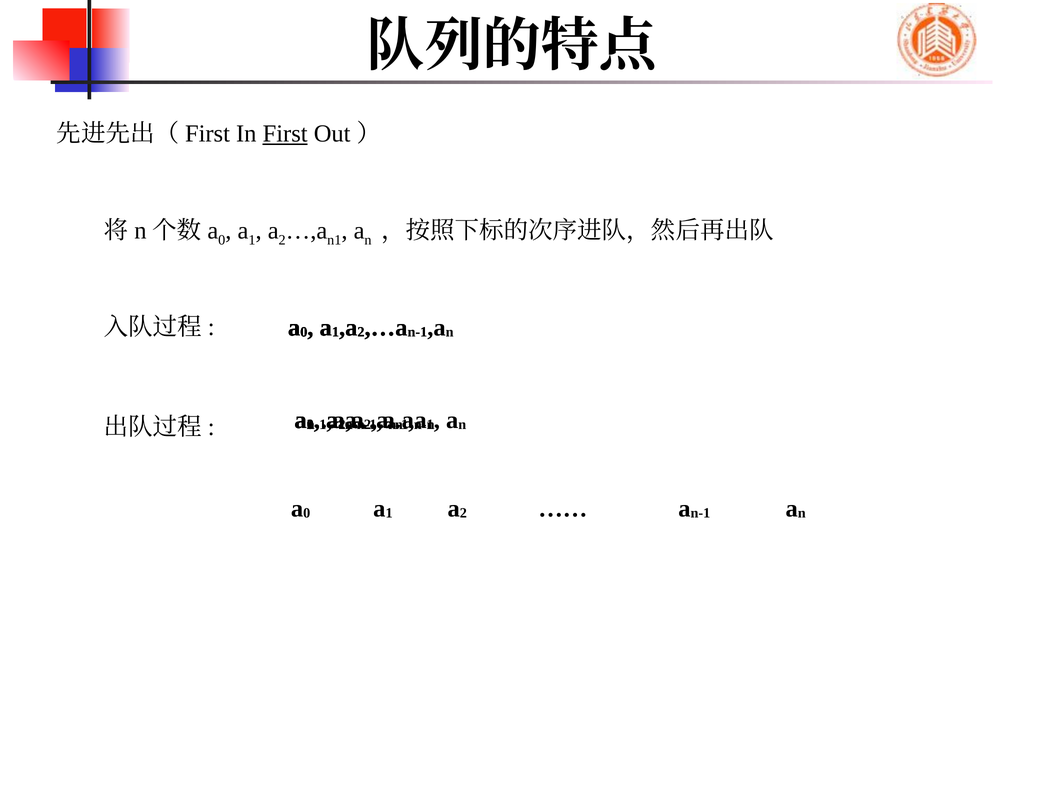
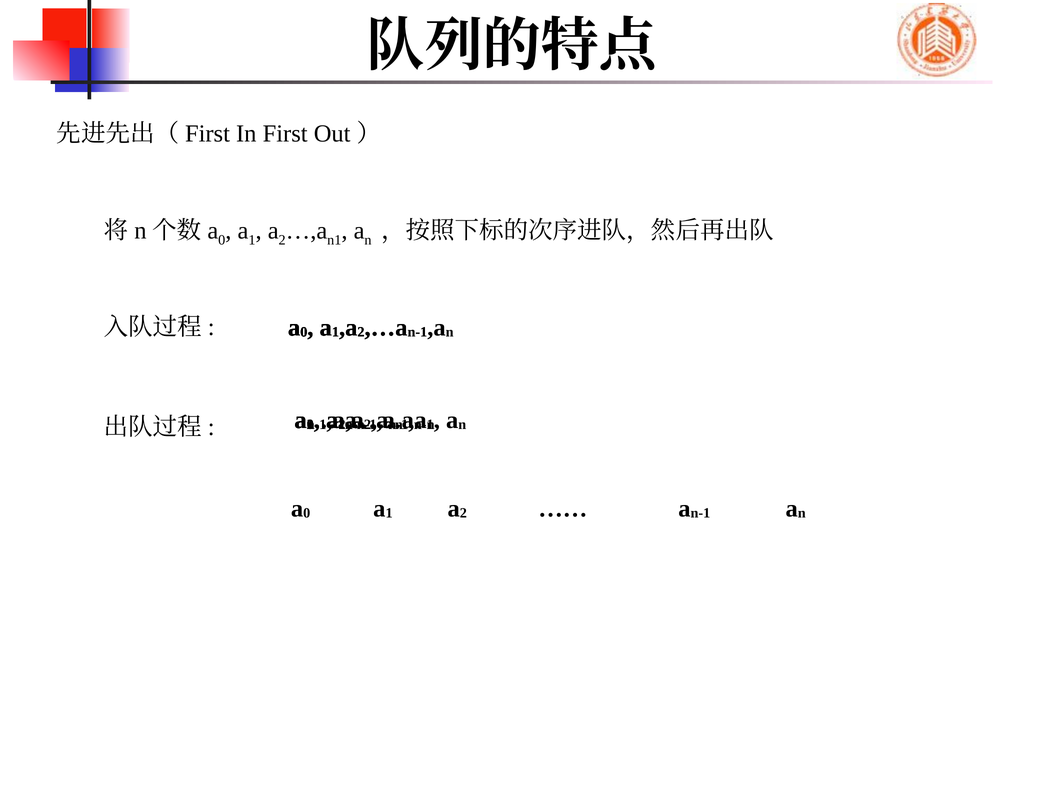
First underline: present -> none (285, 134)
